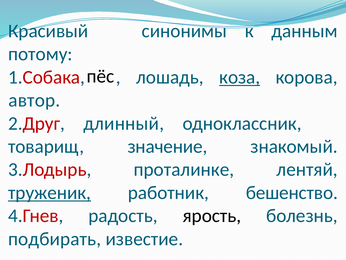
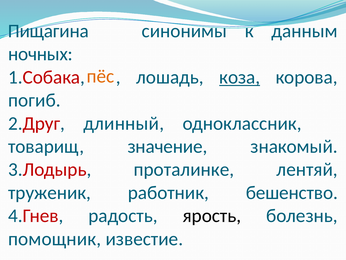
Красивый: Красивый -> Пищагина (48, 31)
потому: потому -> ночных (40, 54)
пёс colour: black -> orange (101, 76)
автор: автор -> погиб (34, 100)
труженик underline: present -> none (50, 192)
подбирать: подбирать -> помощник (55, 238)
